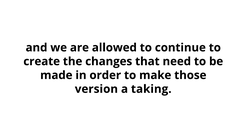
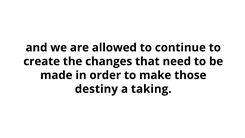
version: version -> destiny (96, 89)
